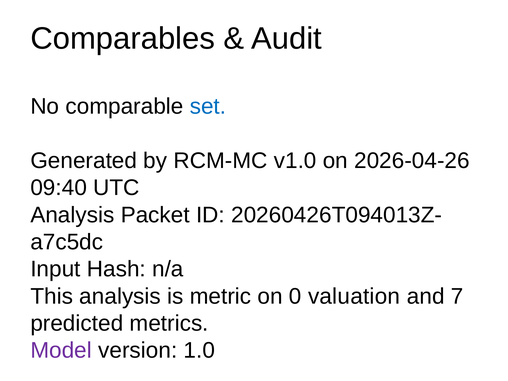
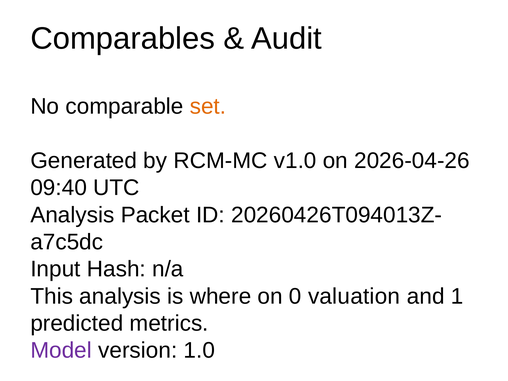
set colour: blue -> orange (208, 107)
metric: metric -> where (220, 296)
7: 7 -> 1 (457, 296)
